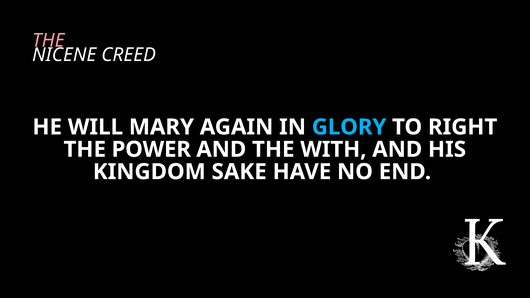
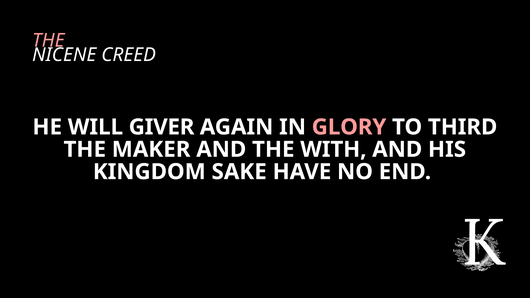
MARY: MARY -> GIVER (162, 127)
GLORY colour: light blue -> pink (349, 127)
RIGHT: RIGHT -> THIRD (463, 127)
POWER: POWER -> MAKER (151, 149)
